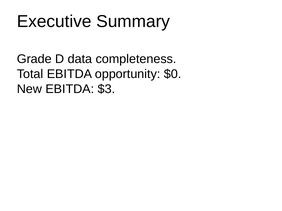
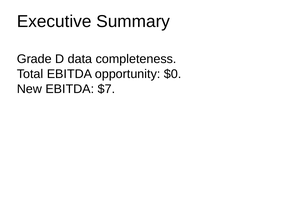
$3: $3 -> $7 (106, 89)
